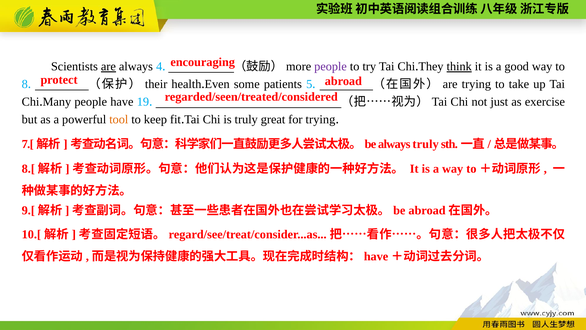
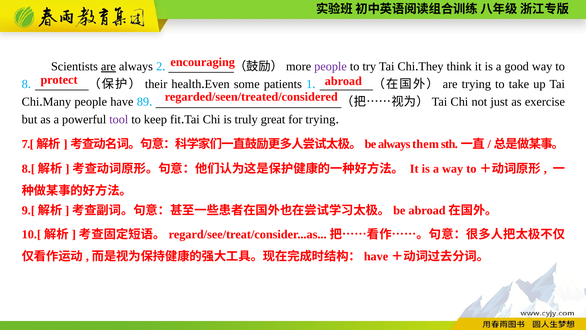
4: 4 -> 2 (159, 66)
think underline: present -> none (459, 66)
5: 5 -> 1 (309, 84)
19: 19 -> 89 (143, 102)
tool colour: orange -> purple (119, 119)
always truly: truly -> them (426, 144)
